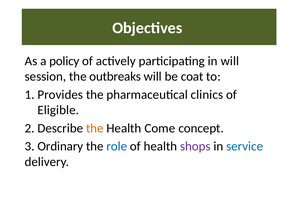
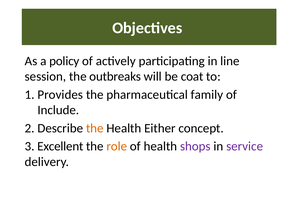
in will: will -> line (230, 61)
clinics: clinics -> family (207, 95)
Eligible: Eligible -> Include (58, 110)
Come: Come -> Either (160, 128)
Ordinary: Ordinary -> Excellent (60, 146)
role colour: blue -> orange (117, 146)
service colour: blue -> purple (245, 146)
